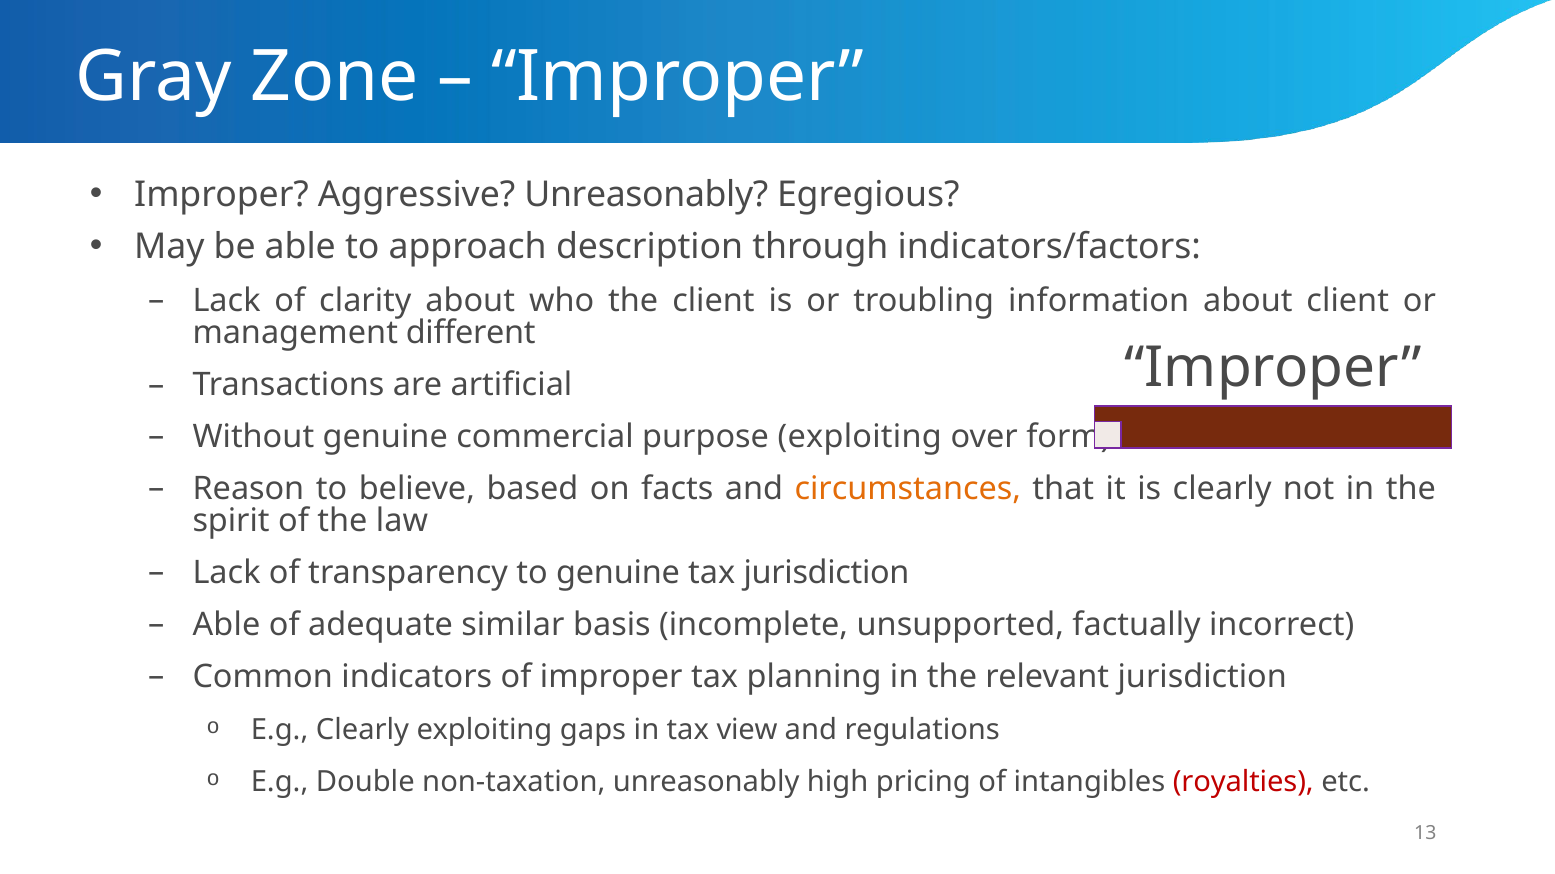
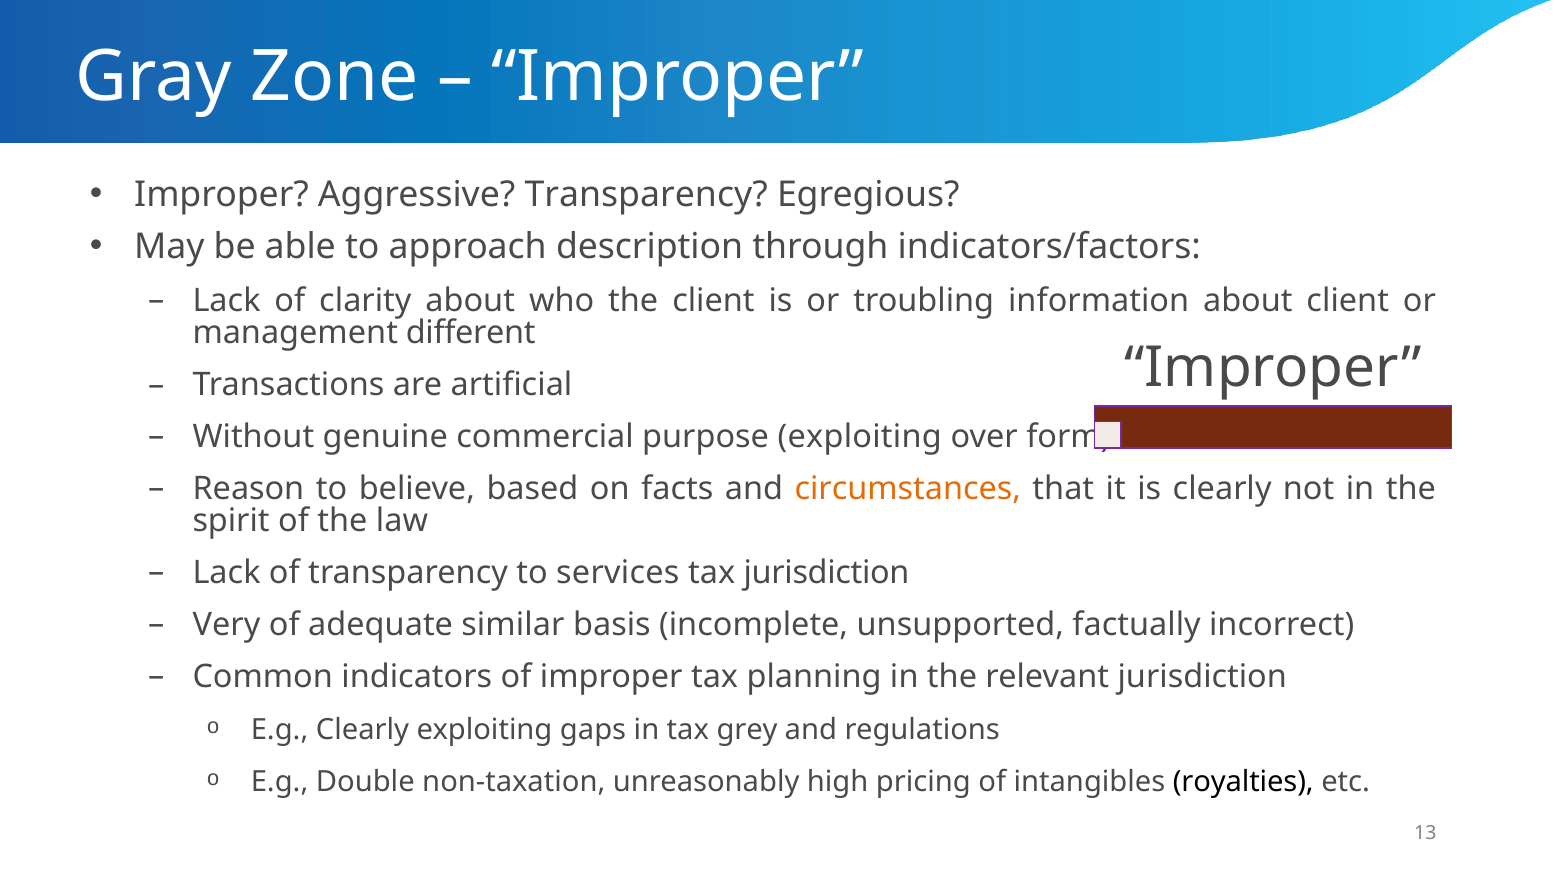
Aggressive Unreasonably: Unreasonably -> Transparency (646, 195)
to genuine: genuine -> services (618, 573)
Able: Able -> Very (226, 625)
view: view -> grey (747, 730)
royalties colour: red -> black (1243, 782)
